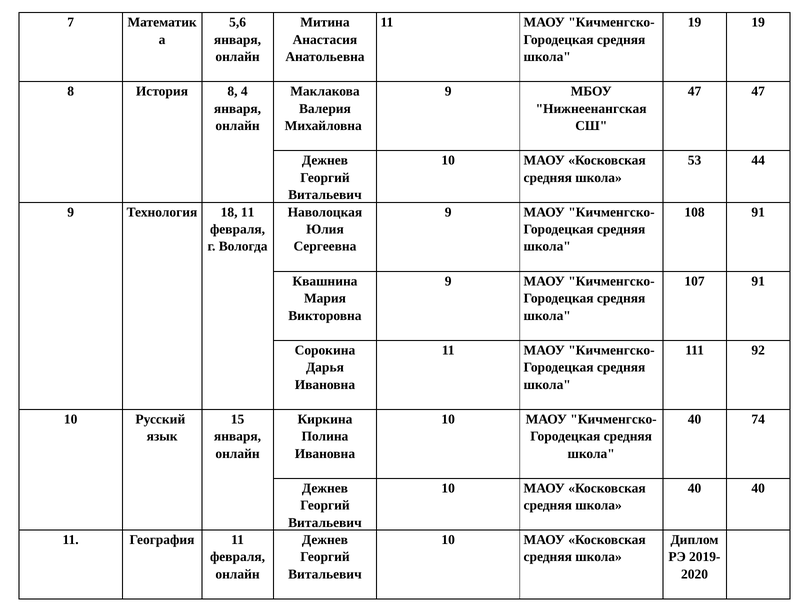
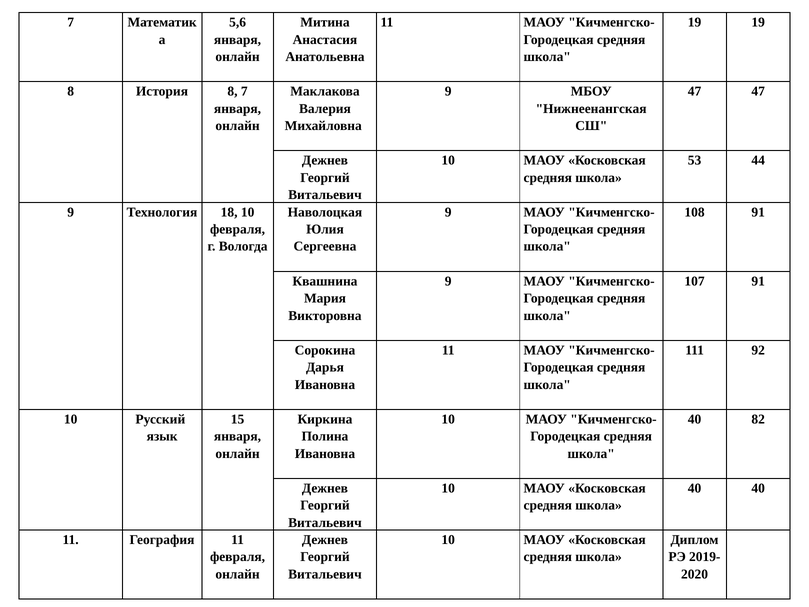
8 4: 4 -> 7 (244, 91)
18 11: 11 -> 10 (248, 212)
74: 74 -> 82 (758, 419)
